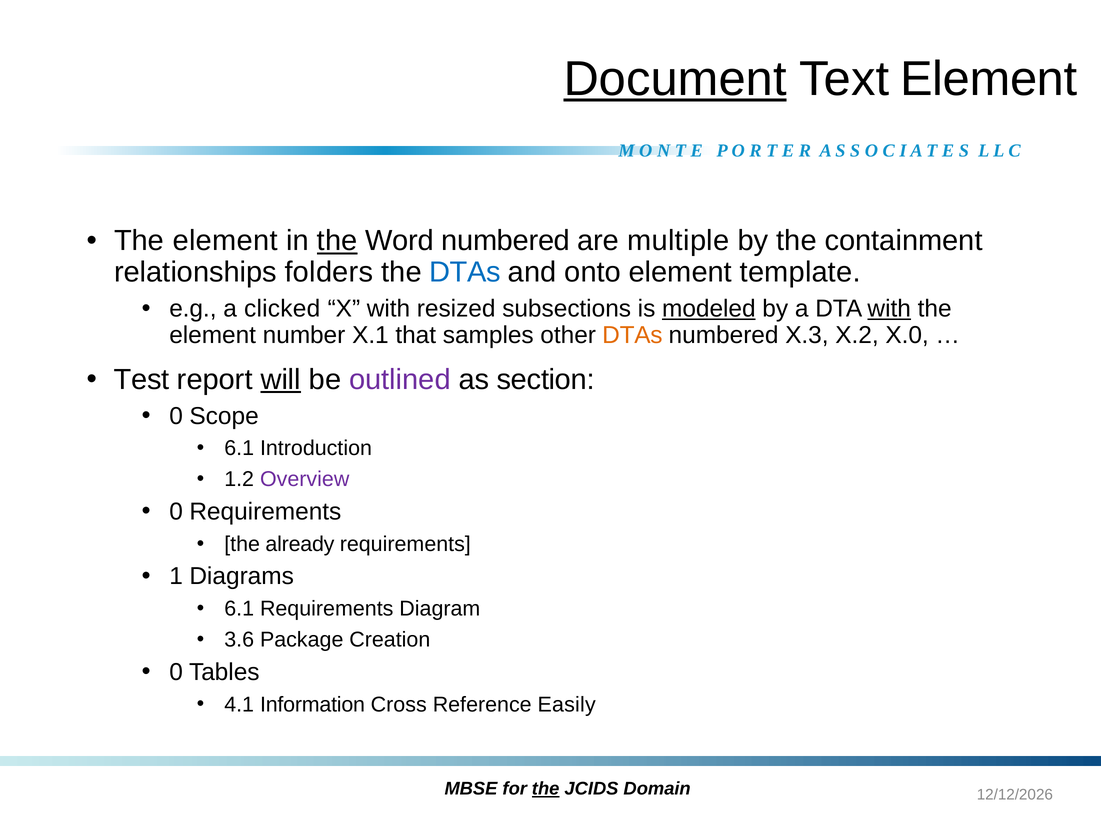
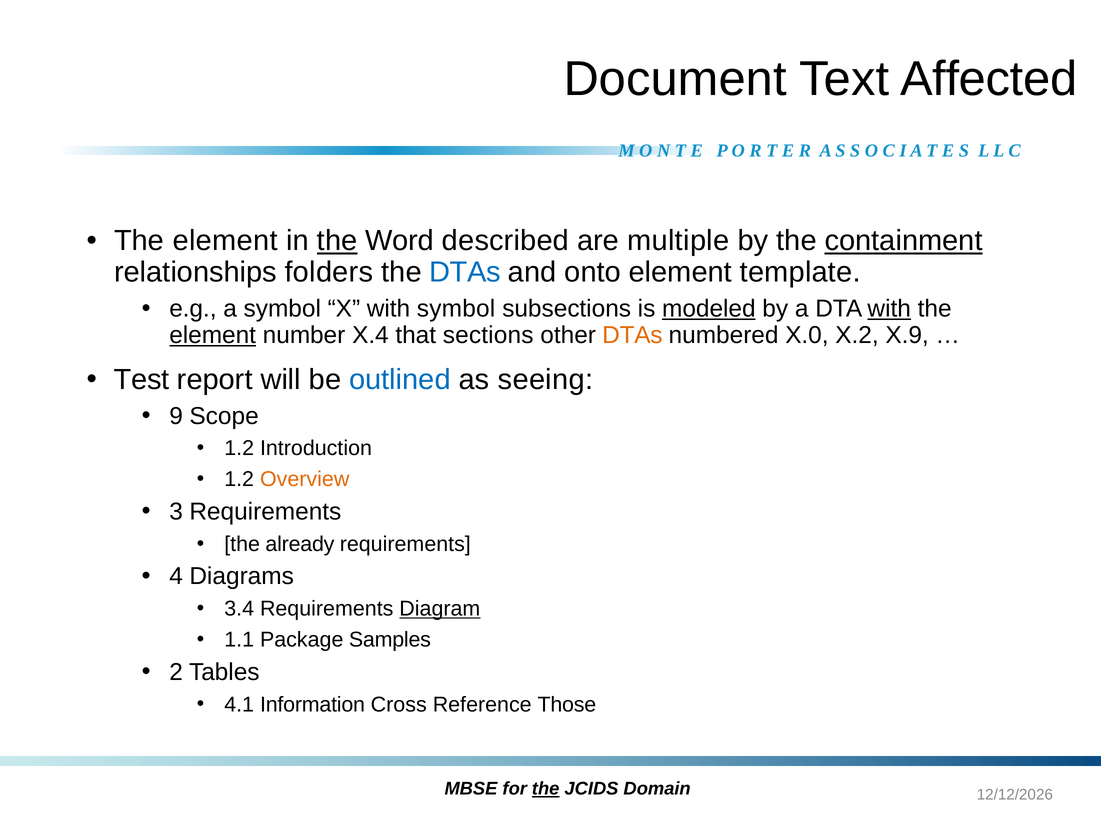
Document underline: present -> none (675, 79)
Text Element: Element -> Affected (989, 79)
Word numbered: numbered -> described (506, 241)
containment underline: none -> present (904, 241)
a clicked: clicked -> symbol (282, 309)
with resized: resized -> symbol (456, 309)
element underline: none -> present (213, 335)
X.1: X.1 -> X.4 (370, 335)
samples: samples -> sections (488, 335)
X.3: X.3 -> X.0 (807, 335)
X.0: X.0 -> X.9 (907, 335)
will underline: present -> none (281, 379)
outlined colour: purple -> blue (400, 379)
section: section -> seeing (545, 379)
0: 0 -> 9 (176, 416)
6.1: 6.1 -> 1.2 (239, 448)
Overview colour: purple -> orange (305, 479)
0: 0 -> 3 (176, 511)
1: 1 -> 4 (176, 576)
6.1: 6.1 -> 3.4 (239, 609)
Diagram underline: none -> present (440, 609)
3.6: 3.6 -> 1.1 (239, 639)
Creation: Creation -> Samples (390, 639)
0: 0 -> 2 (176, 672)
Easily: Easily -> Those (567, 704)
